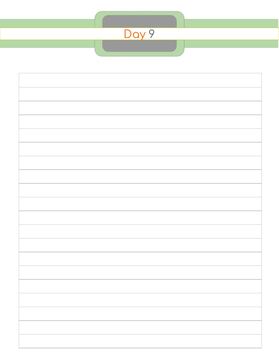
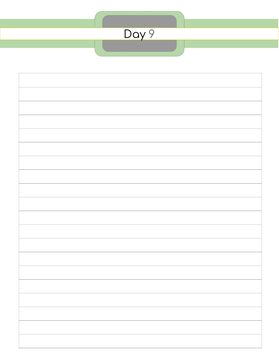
Day colour: orange -> black (135, 35)
